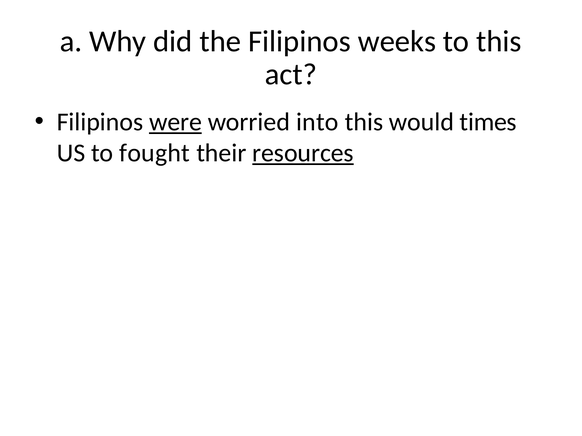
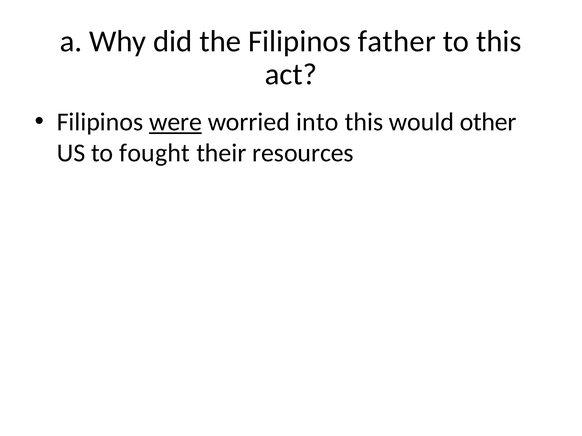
weeks: weeks -> father (397, 41)
times: times -> other (488, 122)
resources underline: present -> none (303, 153)
